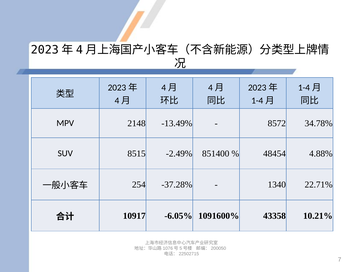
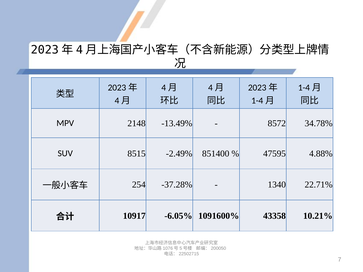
48454: 48454 -> 47595 (275, 154)
